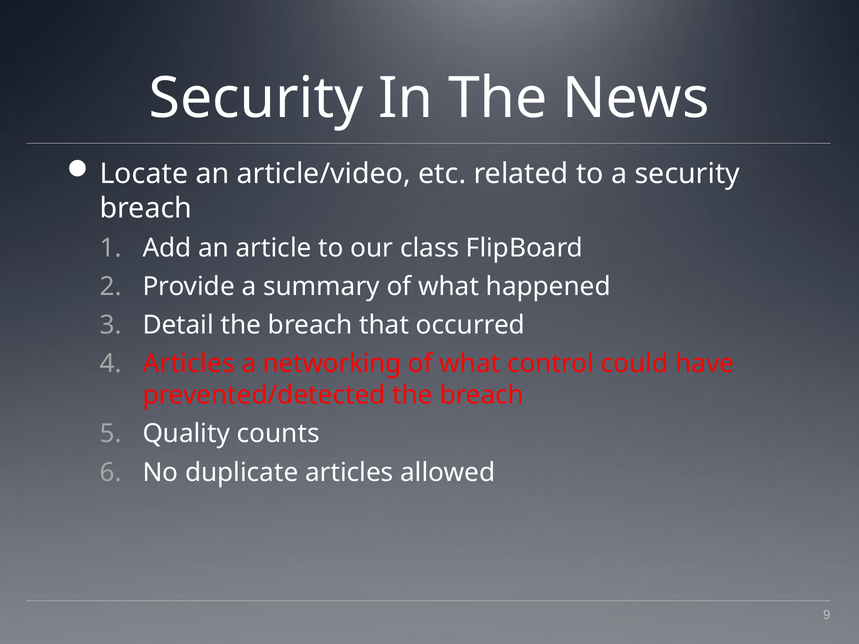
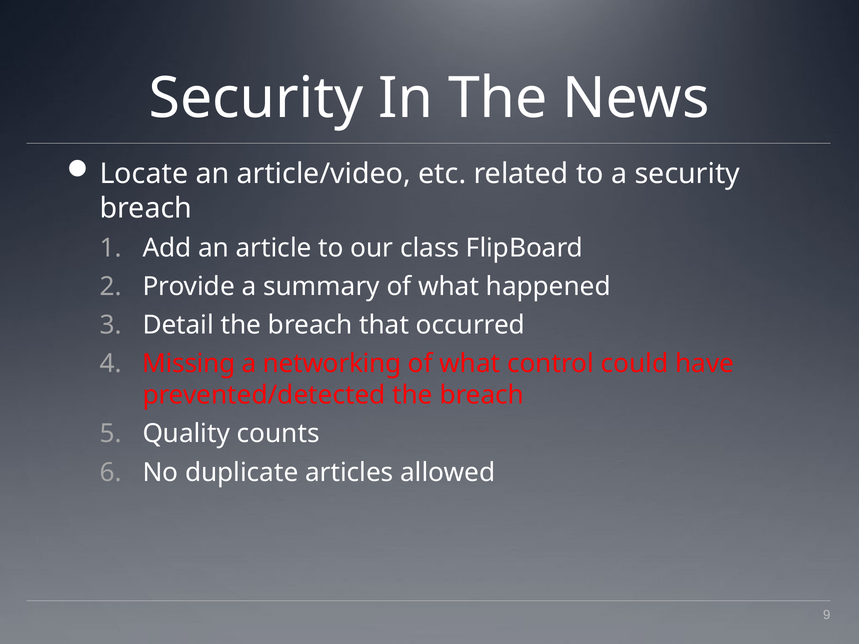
Articles: Articles -> Missing (189, 364)
